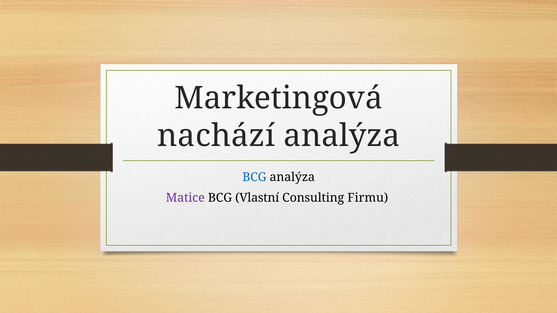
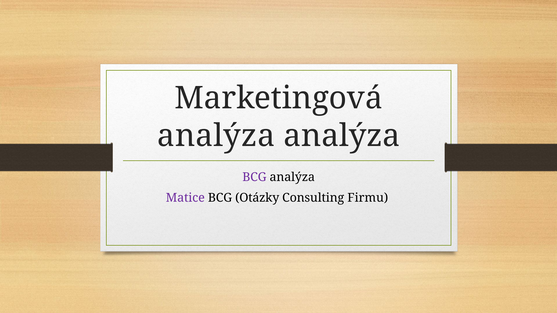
nachází: nachází -> analýza (216, 136)
BCG colour: blue -> purple (254, 177)
Vlastní: Vlastní -> Otázky (257, 198)
